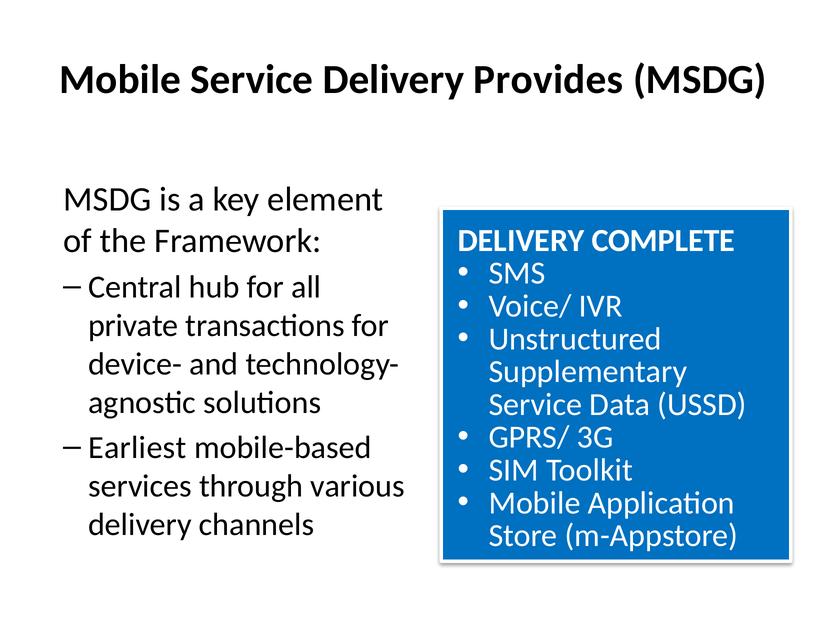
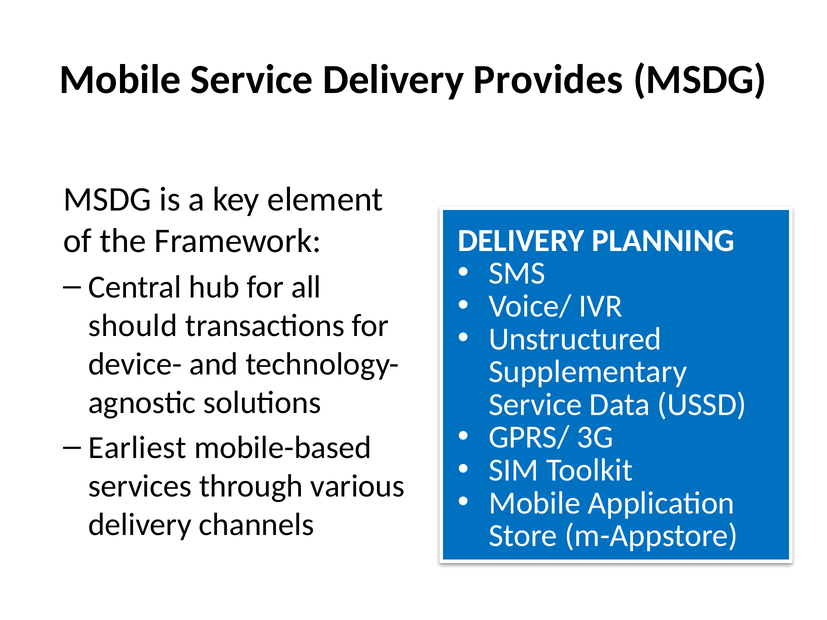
COMPLETE: COMPLETE -> PLANNING (663, 241)
private: private -> should (133, 326)
